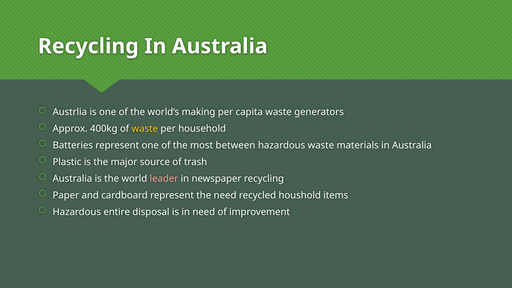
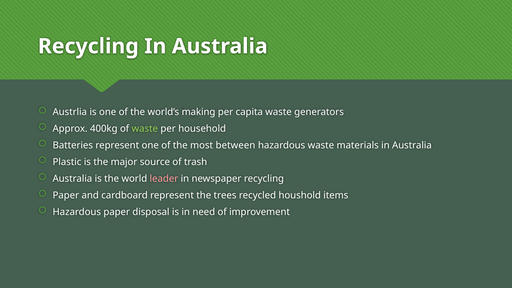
waste colour: yellow -> light green (145, 129)
the need: need -> trees (225, 195)
Hazardous entire: entire -> paper (117, 212)
